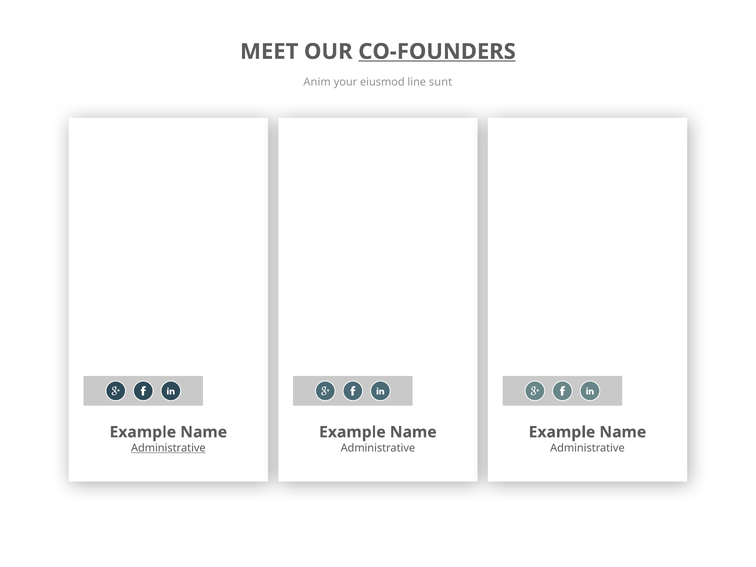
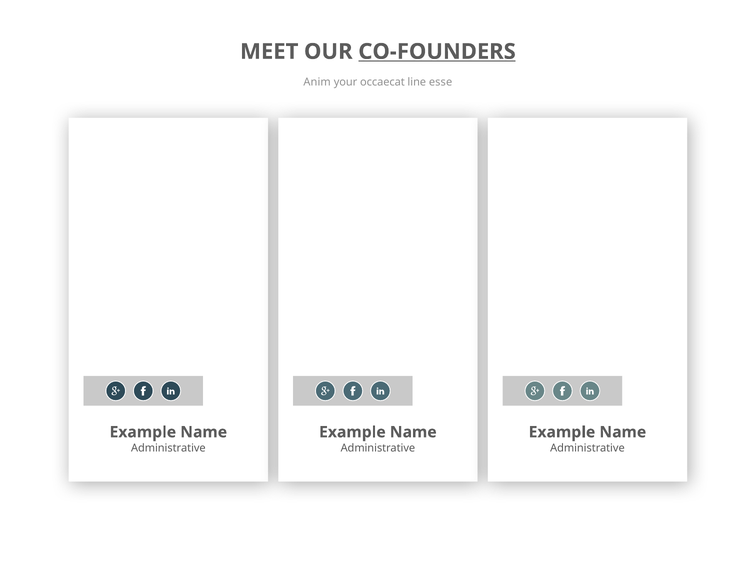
eiusmod: eiusmod -> occaecat (382, 82)
sunt: sunt -> esse (441, 82)
Administrative underline: present -> none (168, 448)
